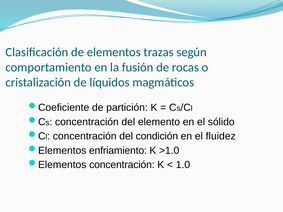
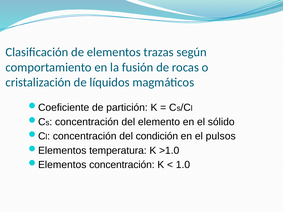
fluidez: fluidez -> pulsos (221, 136)
enfriamiento: enfriamiento -> temperatura (118, 151)
